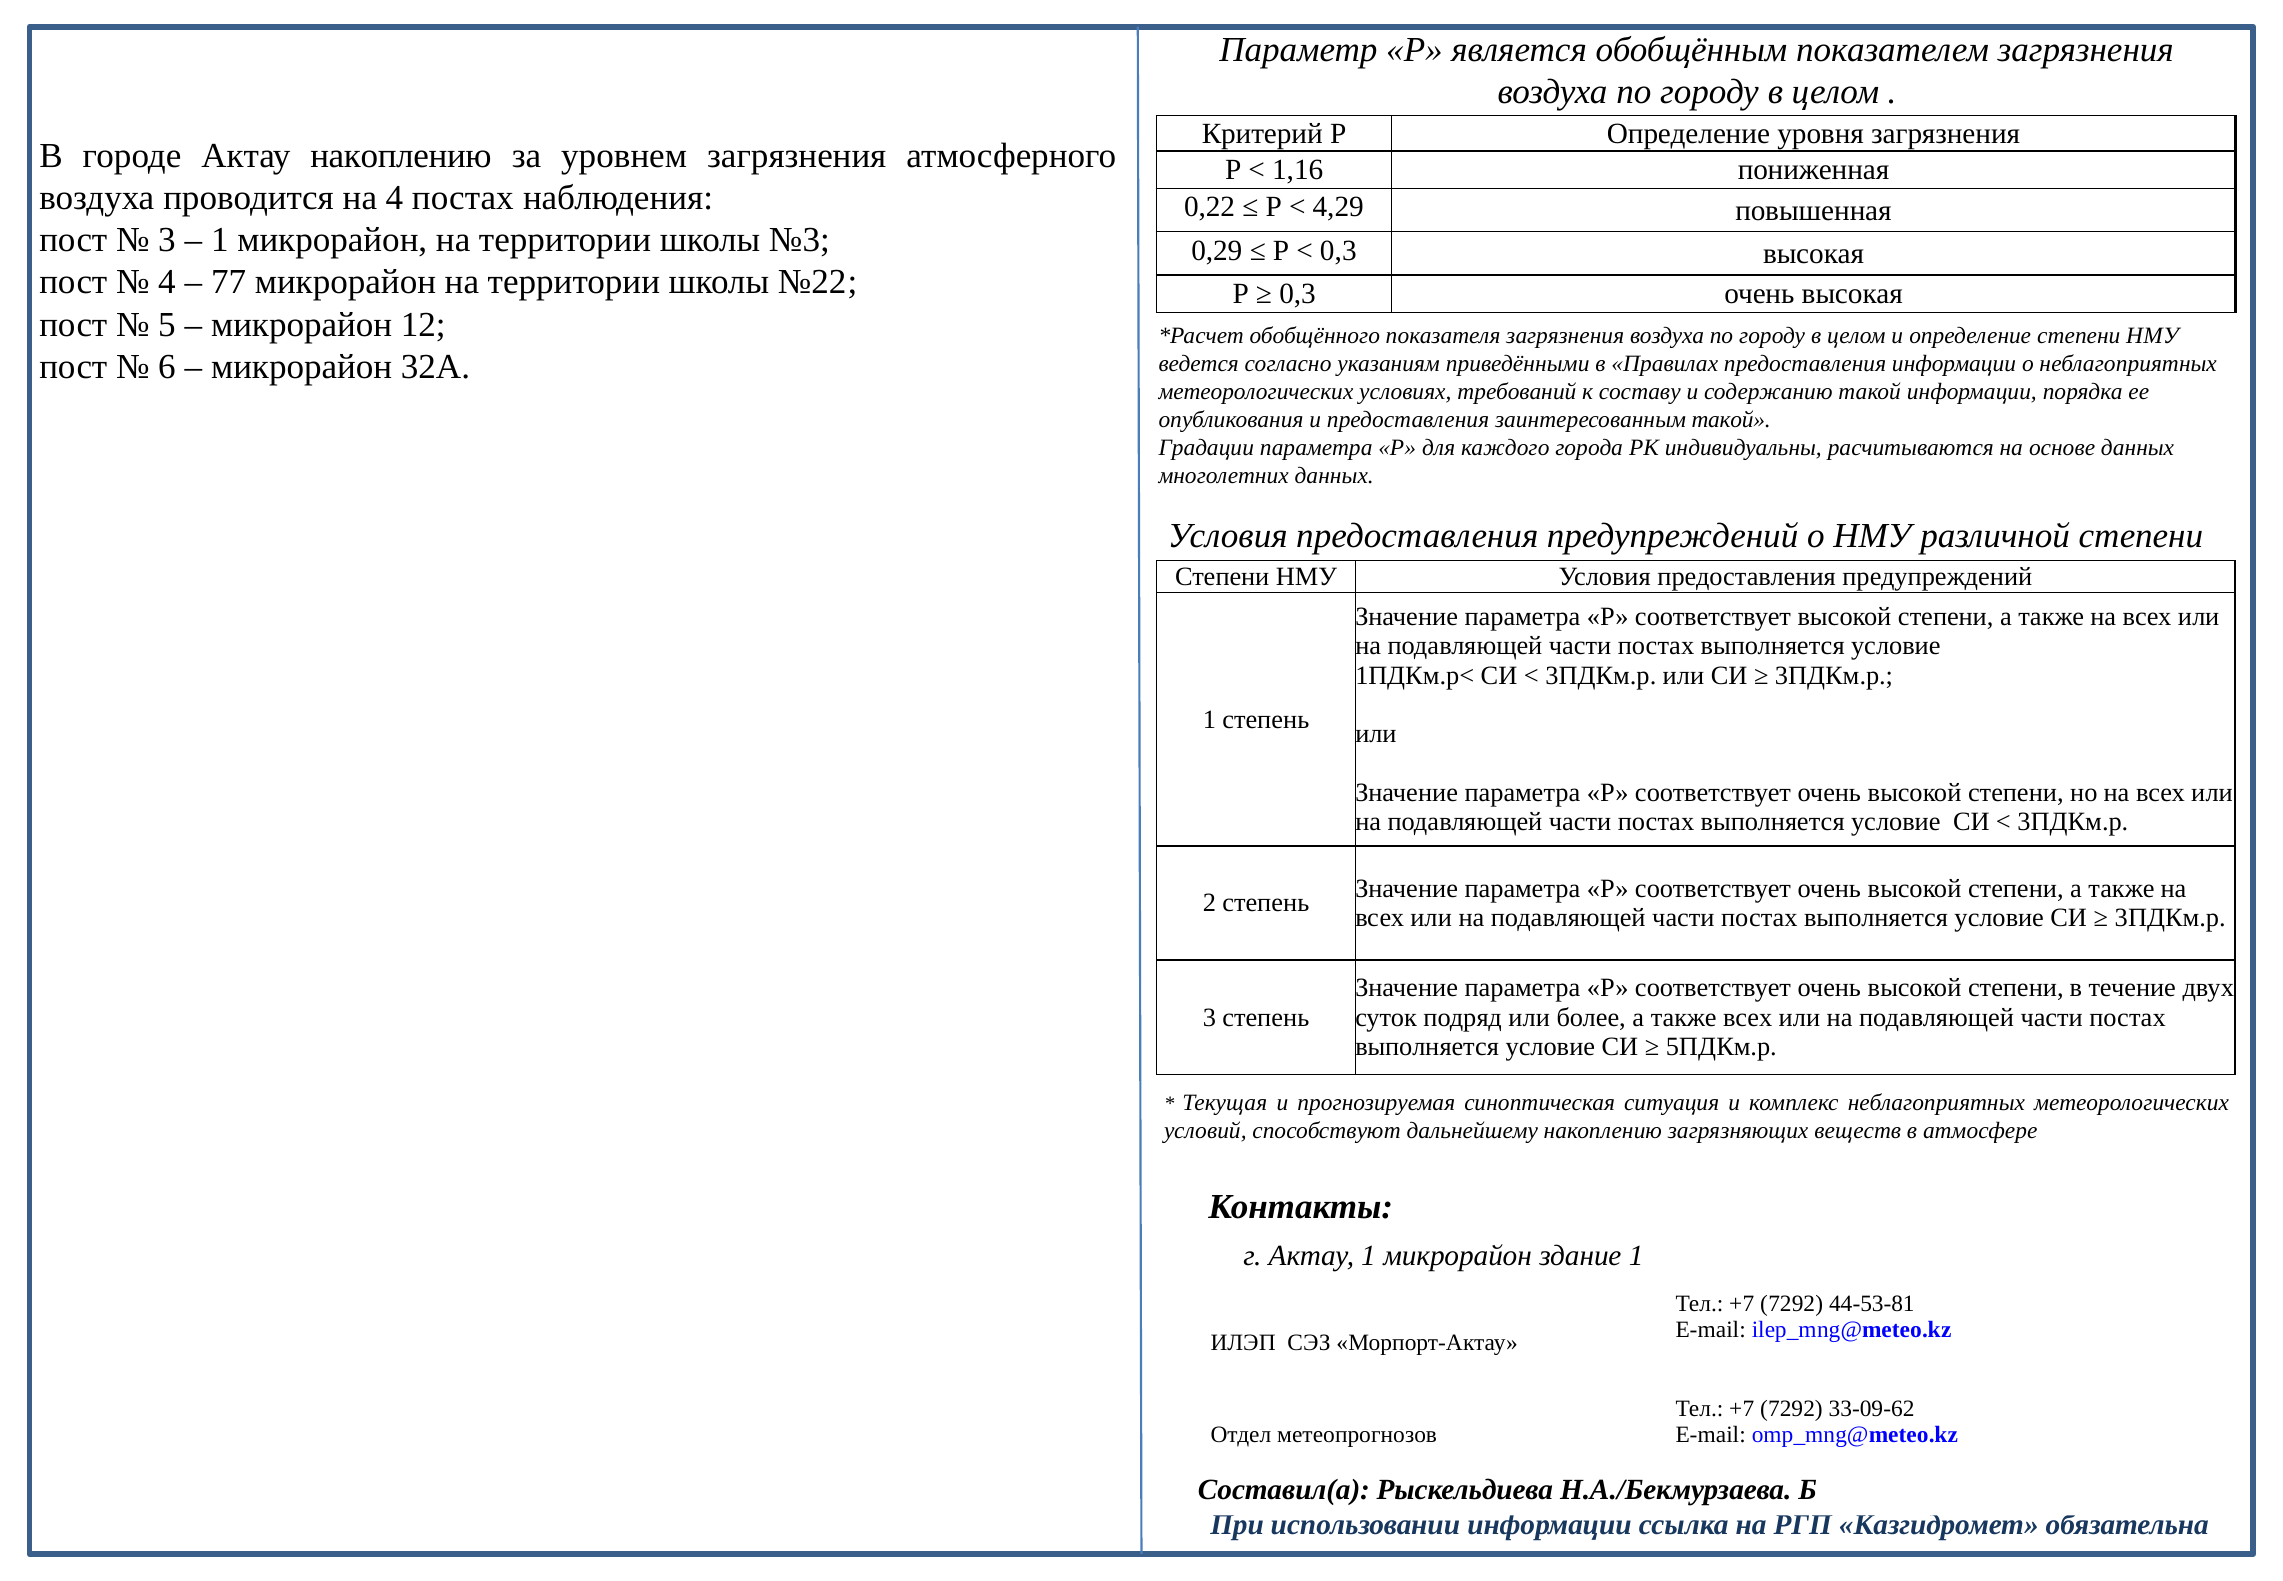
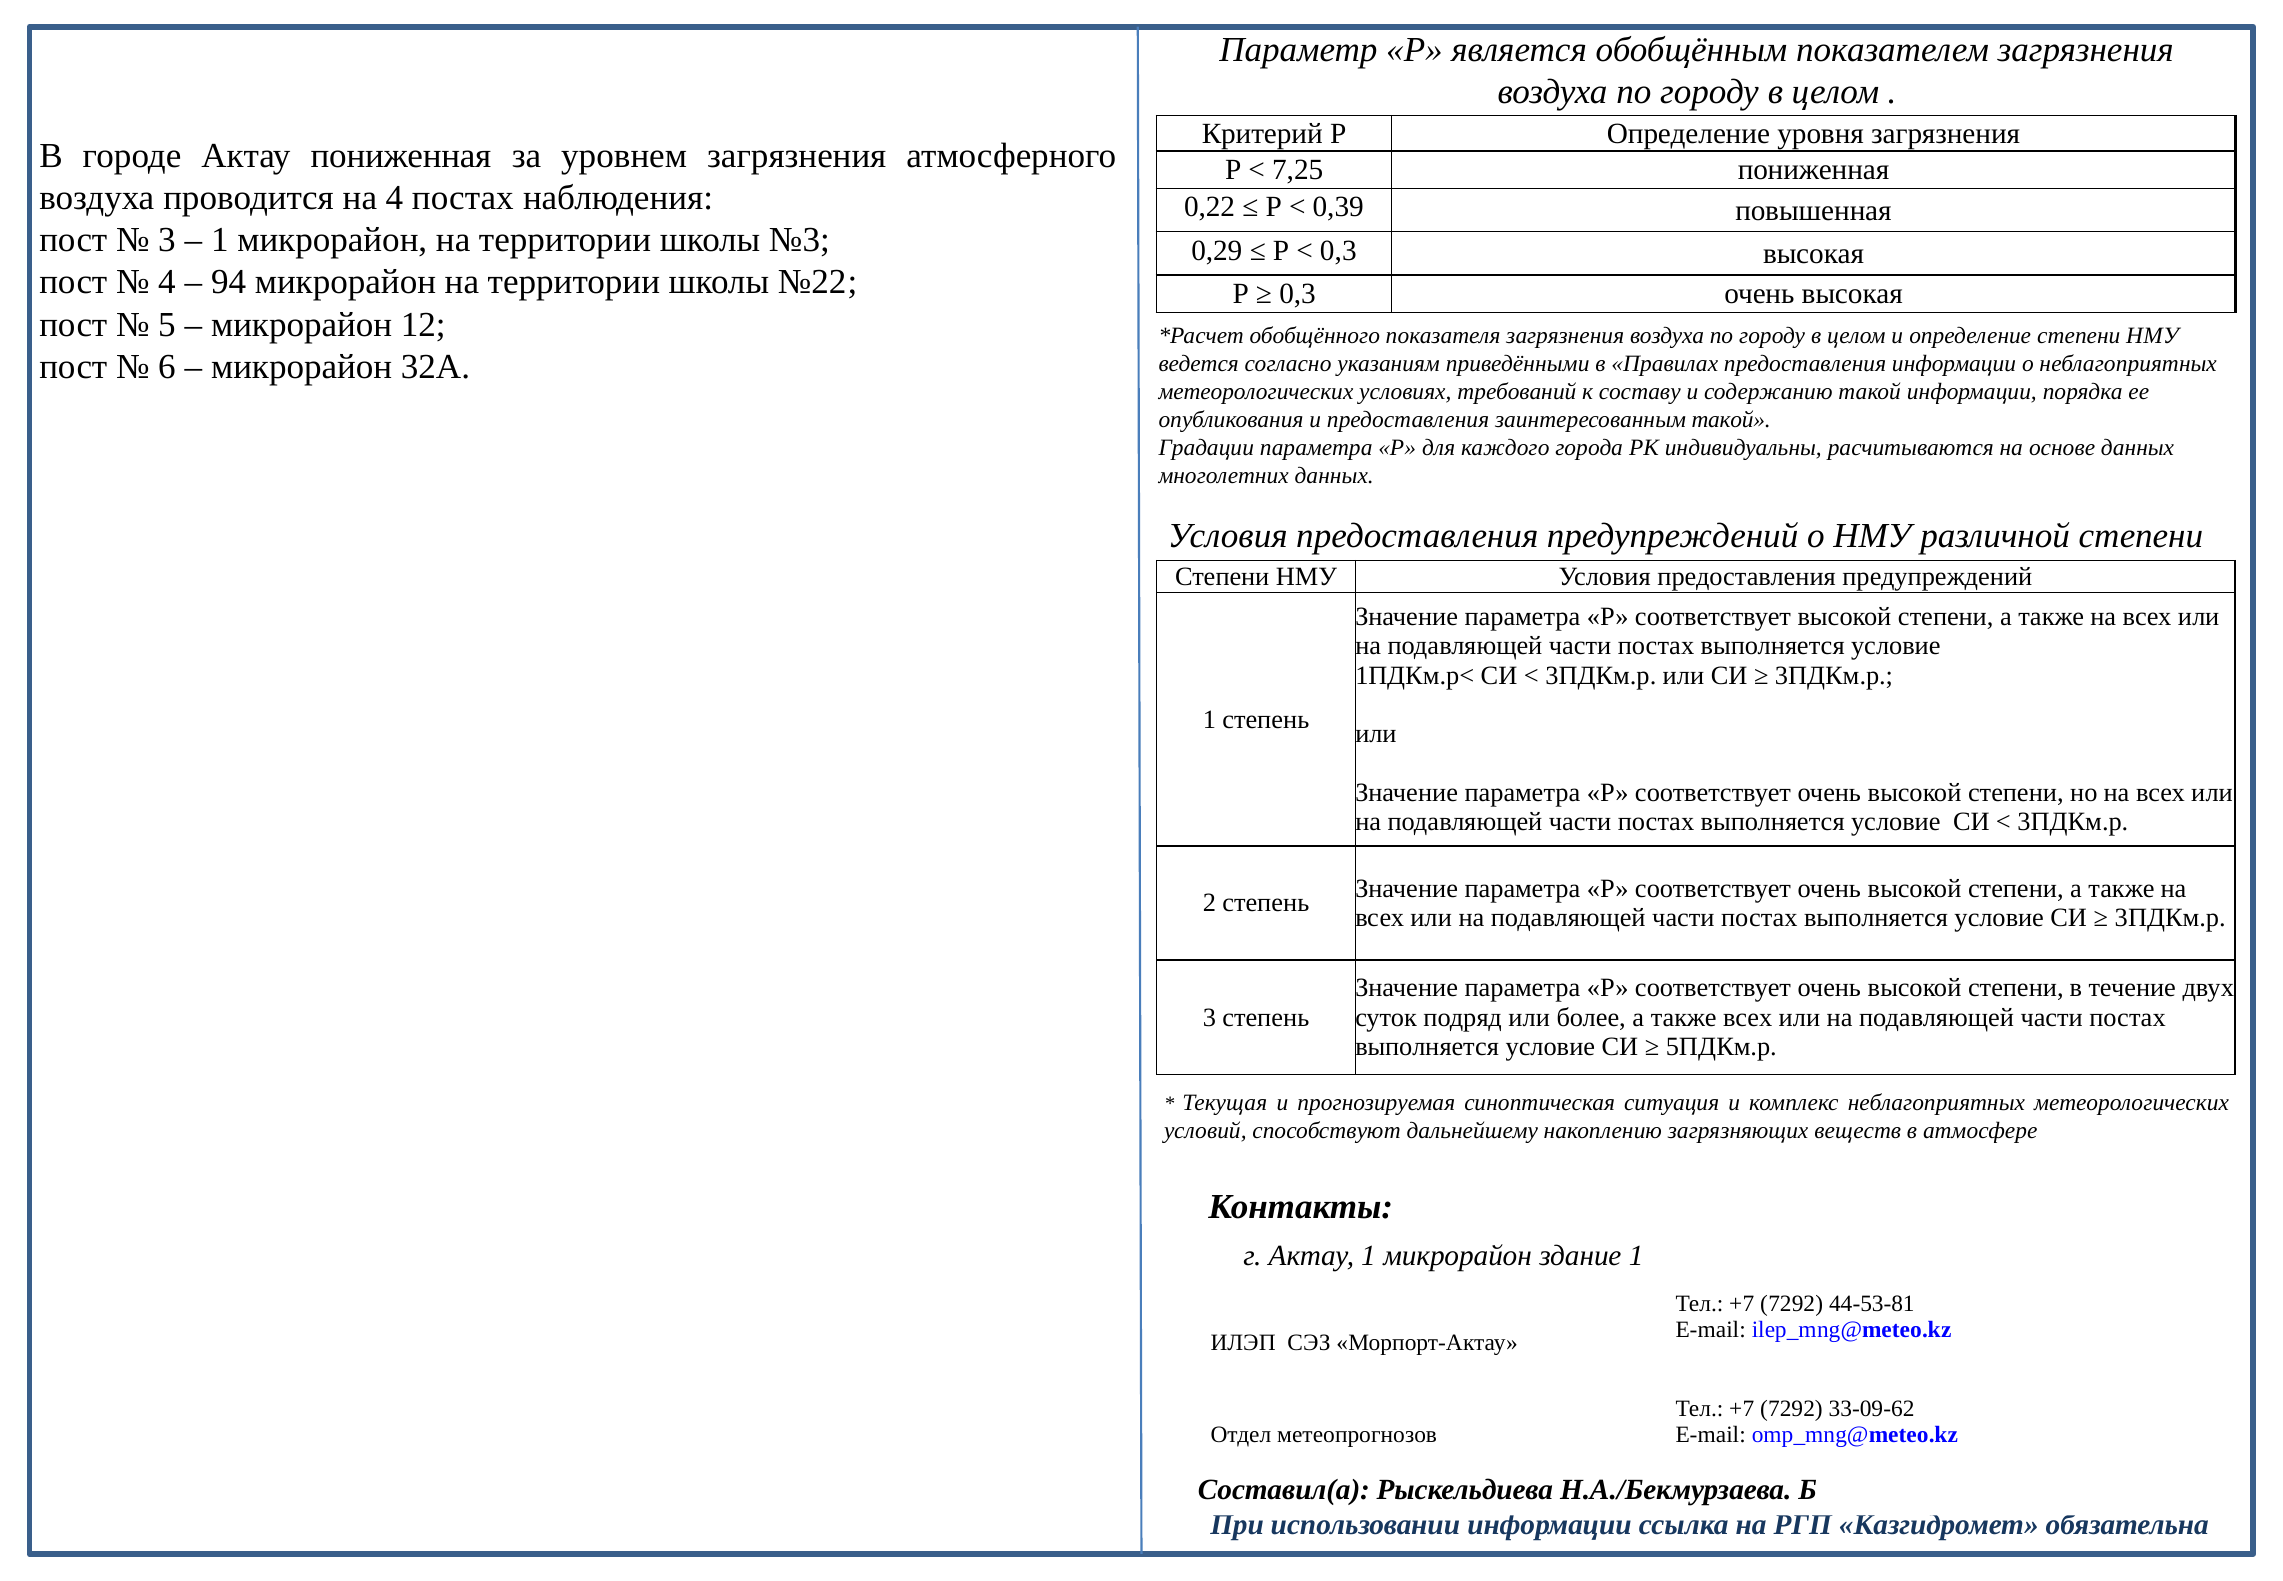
Актау накоплению: накоплению -> пониженная (401, 156)
1,16: 1,16 -> 7,25 (1298, 169)
4,29: 4,29 -> 0,39 (1338, 207)
77: 77 -> 94 (229, 282)
